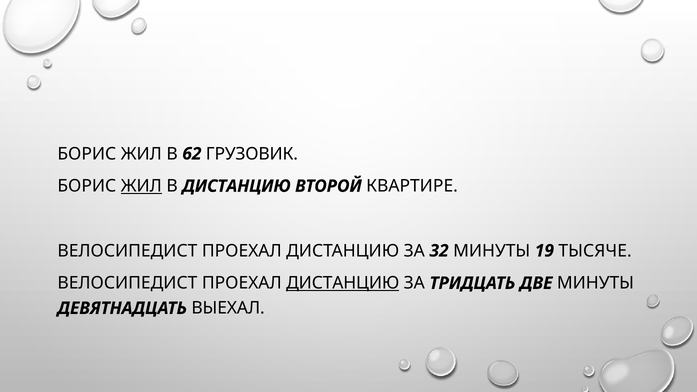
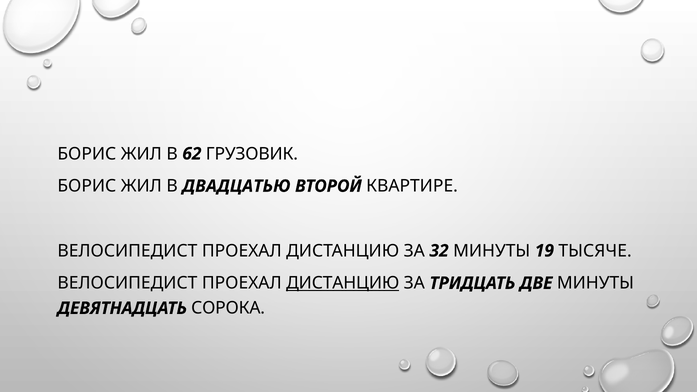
ЖИЛ underline: present -> none (141, 186)
В ДИСТАНЦИЮ: ДИСТАНЦИЮ -> ДВАДЦАТЬЮ (236, 186)
ВЫЕХАЛ: ВЫЕХАЛ -> СОРОКА (228, 308)
